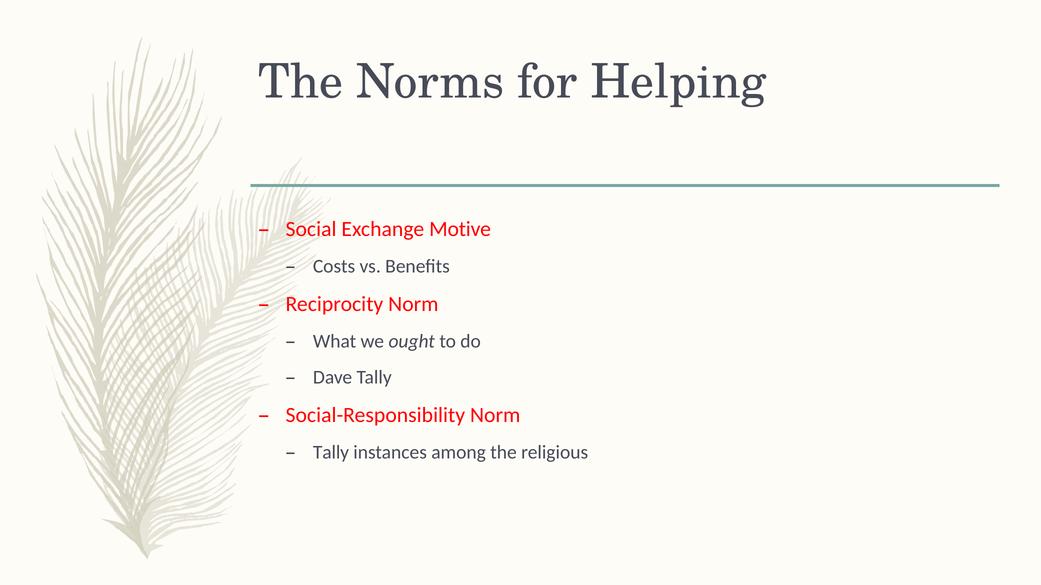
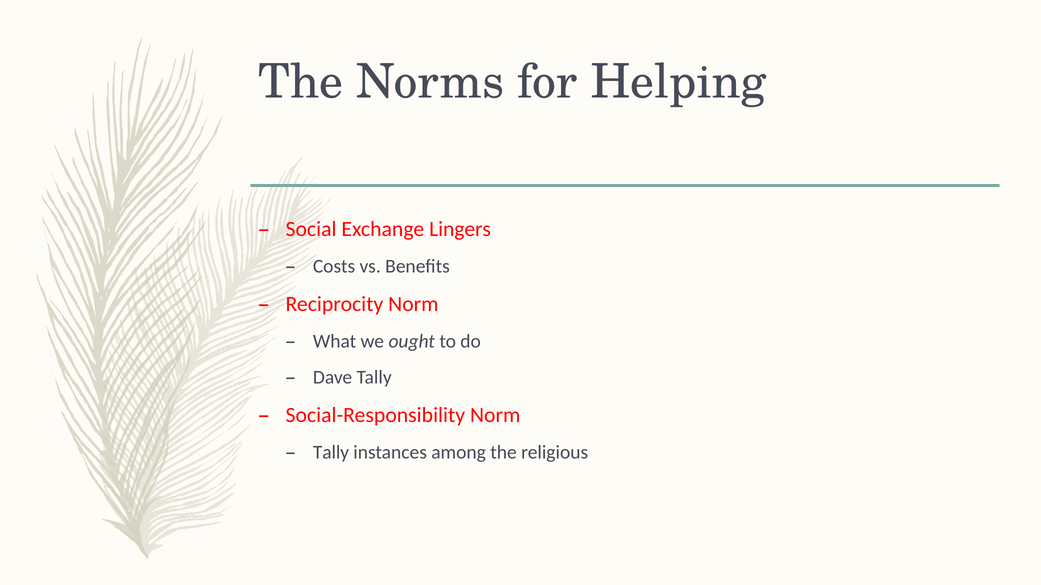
Motive: Motive -> Lingers (460, 229)
